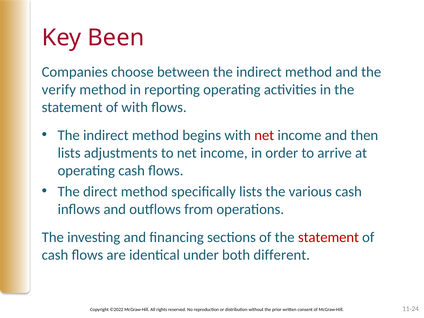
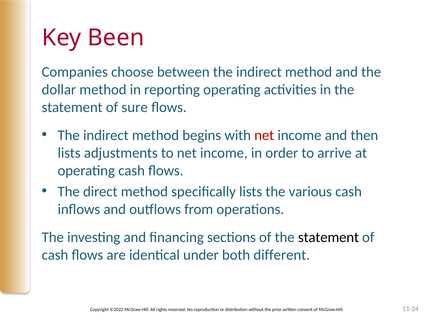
verify: verify -> dollar (59, 90)
of with: with -> sure (135, 107)
statement colour: red -> black (328, 237)
